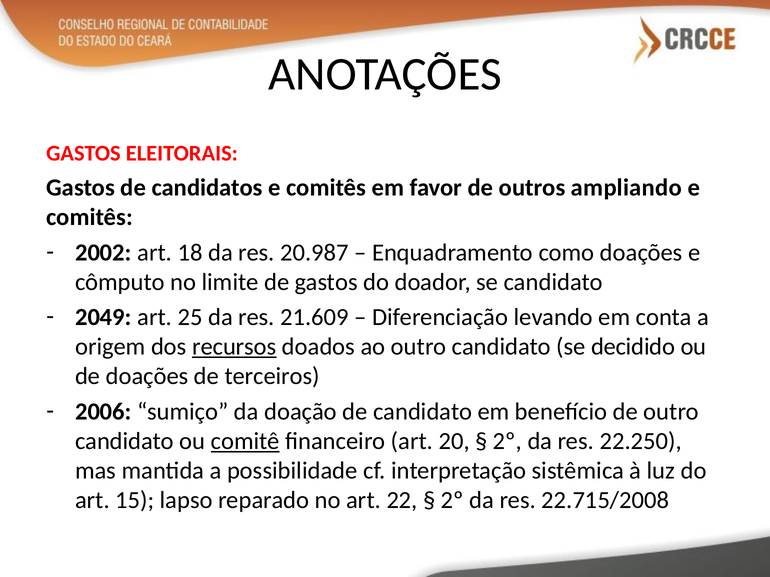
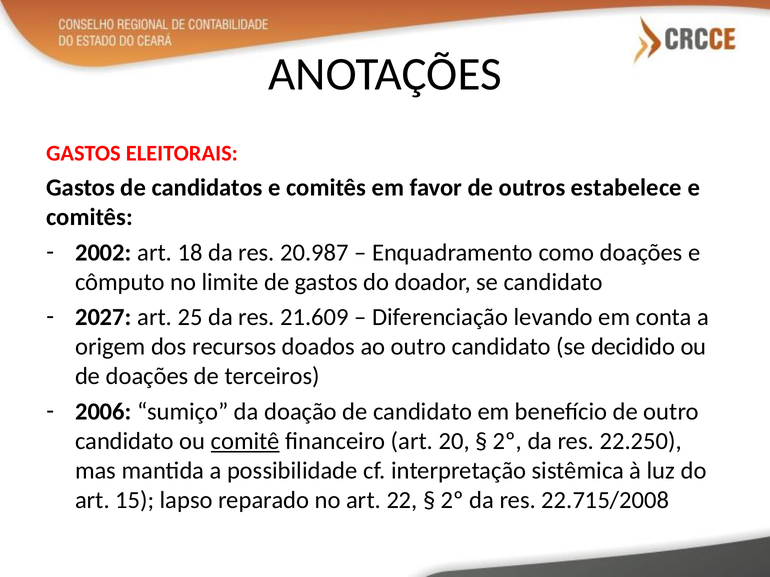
ampliando: ampliando -> estabelece (626, 188)
2049: 2049 -> 2027 (103, 318)
recursos underline: present -> none (234, 347)
